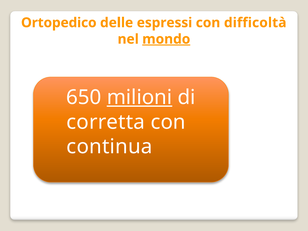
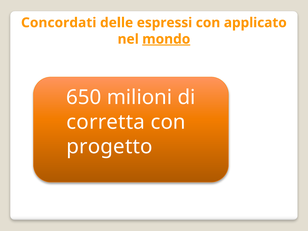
Ortopedico: Ortopedico -> Concordati (59, 23)
difficoltà: difficoltà -> applicato (255, 23)
milioni underline: present -> none (139, 97)
continua: continua -> progetto (109, 147)
